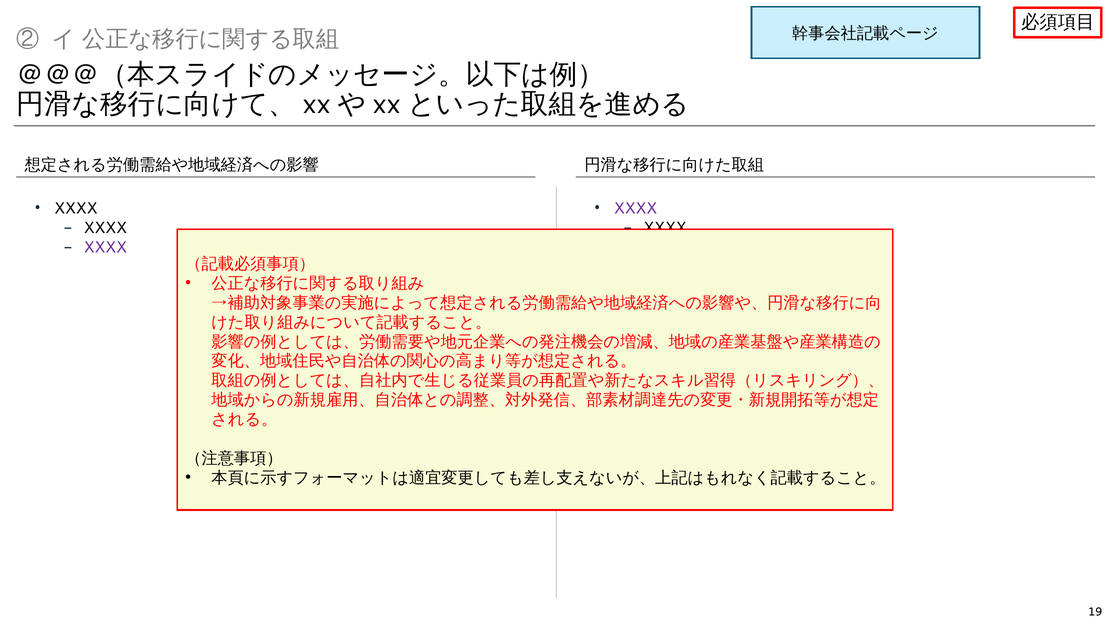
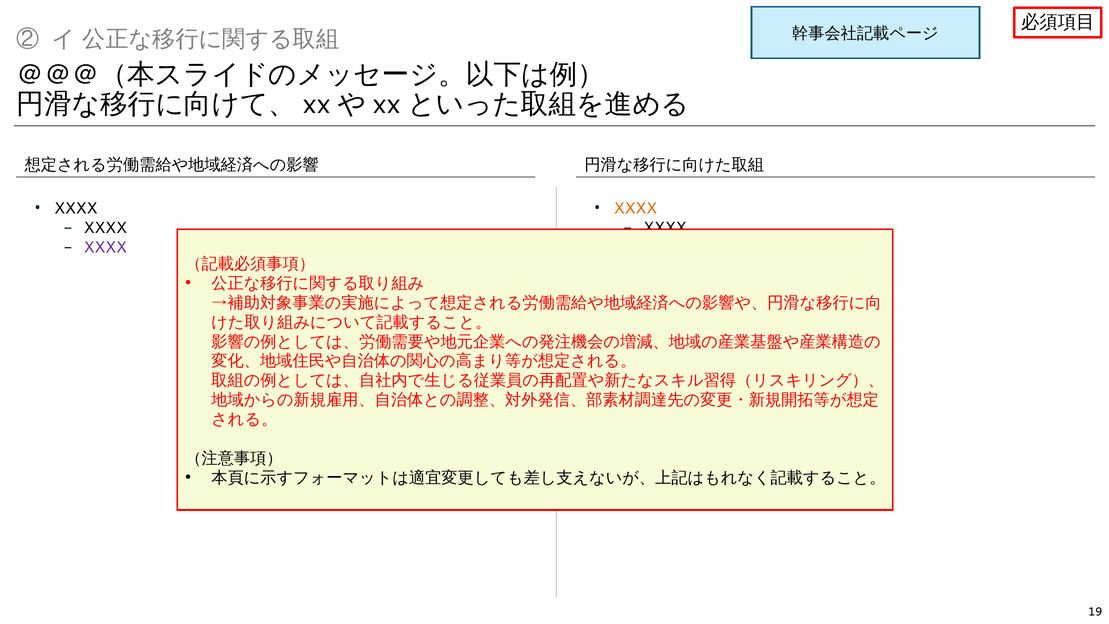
XXXX colour: purple -> orange (635, 208)
